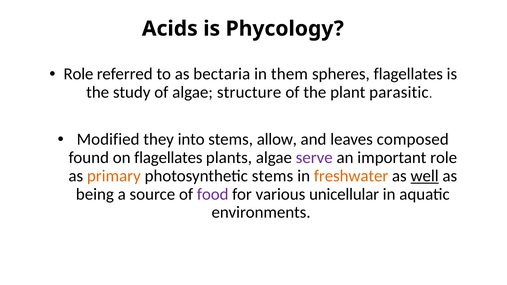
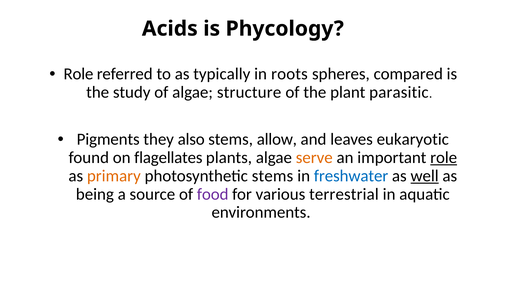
bectaria: bectaria -> typically (222, 74)
them: them -> roots (289, 74)
spheres flagellates: flagellates -> compared (408, 74)
Modified: Modified -> Pigments (108, 139)
into: into -> also (191, 139)
composed: composed -> eukaryotic (413, 139)
serve colour: purple -> orange (314, 158)
role underline: none -> present (444, 158)
freshwater colour: orange -> blue (351, 176)
unicellular: unicellular -> terrestrial (344, 194)
